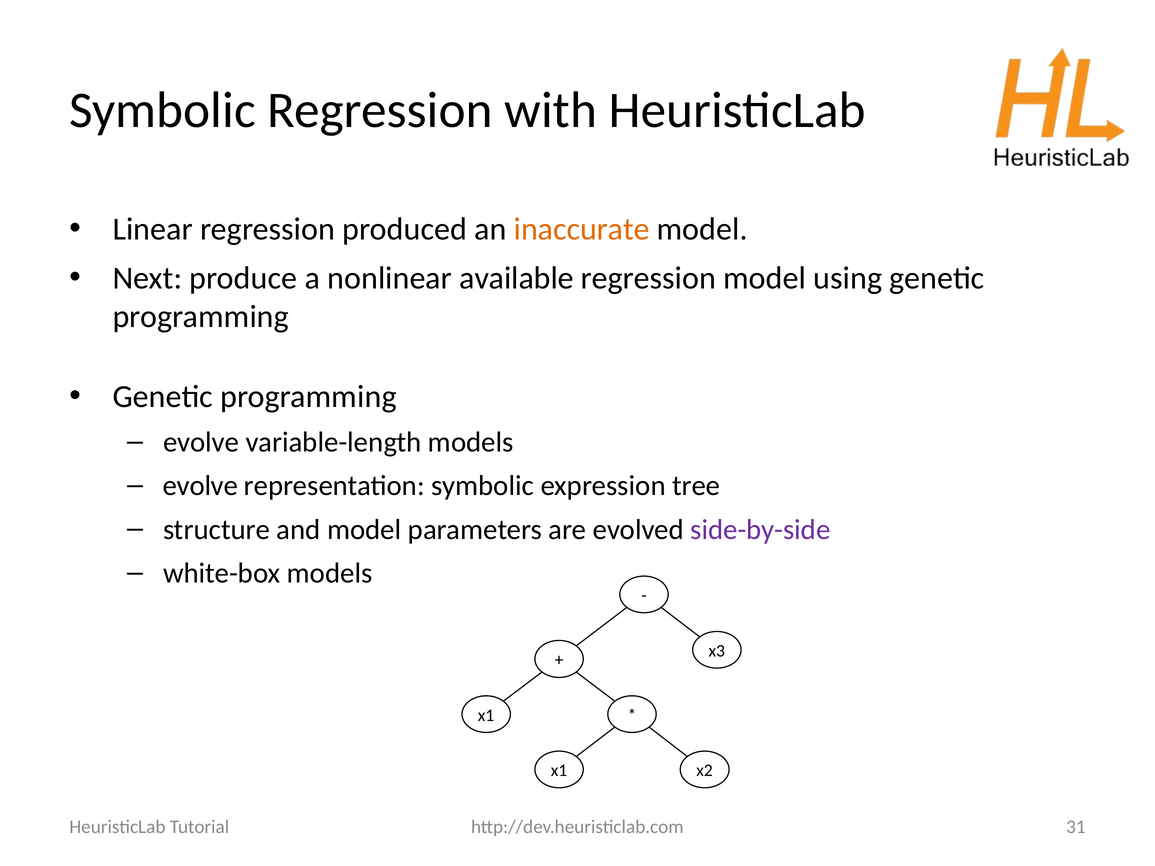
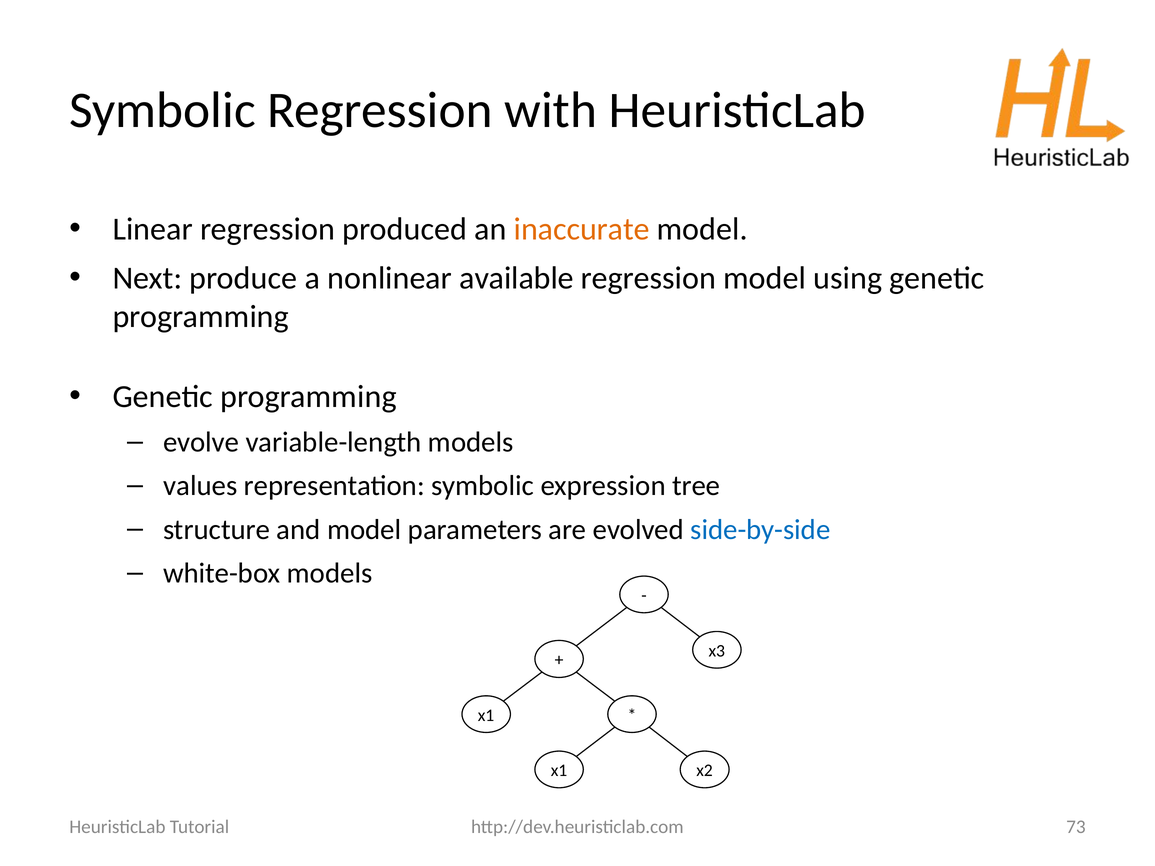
evolve: evolve -> values (200, 486)
side-by-side colour: purple -> blue (760, 530)
31: 31 -> 73 (1076, 827)
